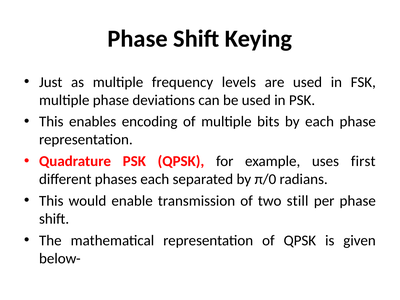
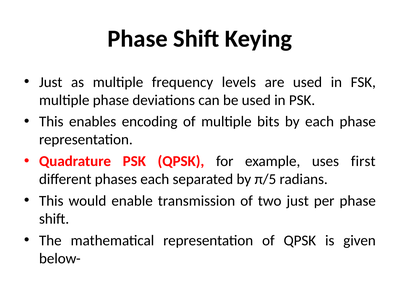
π/0: π/0 -> π/5 (265, 179)
two still: still -> just (298, 201)
